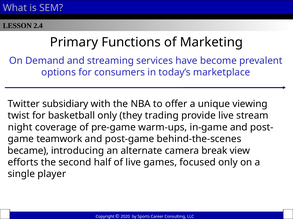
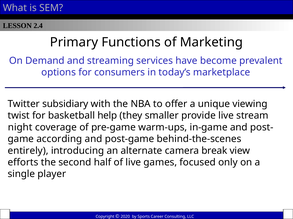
basketball only: only -> help (107, 116)
trading: trading -> smaller (162, 116)
teamwork: teamwork -> according (59, 139)
became: became -> entirely (28, 151)
